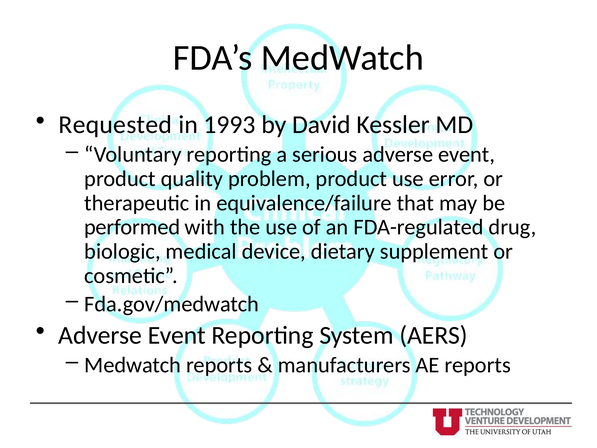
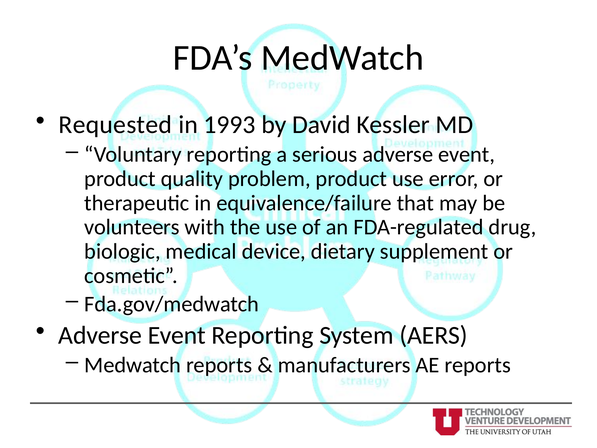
performed: performed -> volunteers (132, 227)
